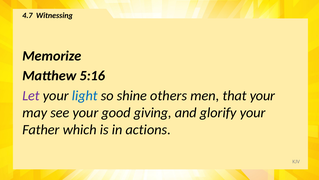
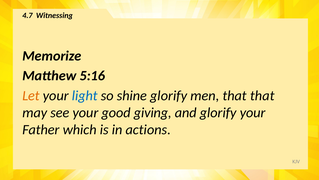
Let colour: purple -> orange (31, 96)
shine others: others -> glorify (169, 96)
that your: your -> that (262, 96)
